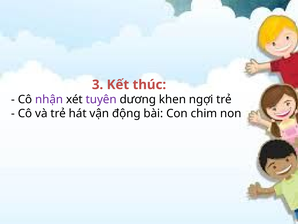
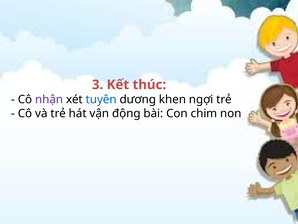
tuyên colour: purple -> blue (101, 99)
